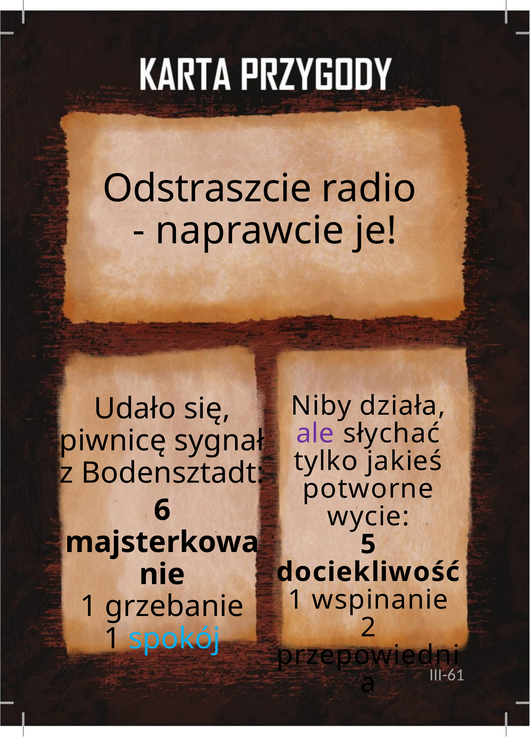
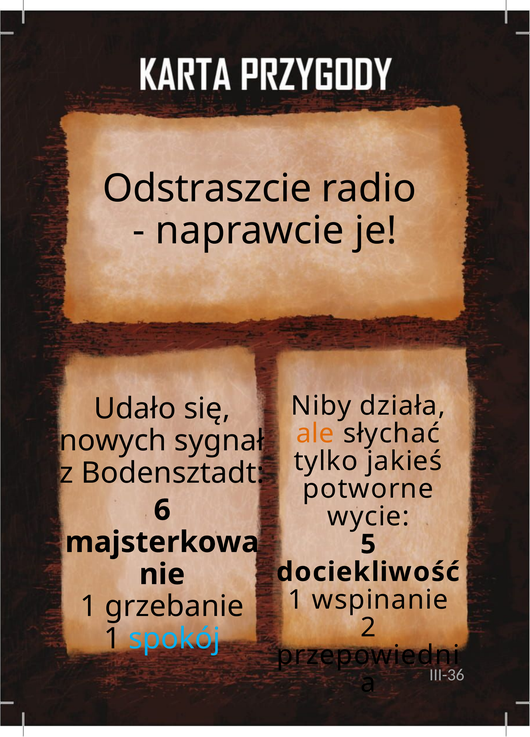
ale colour: purple -> orange (315, 434)
piwnicę: piwnicę -> nowych (113, 441)
III-61: III-61 -> III-36 (447, 676)
